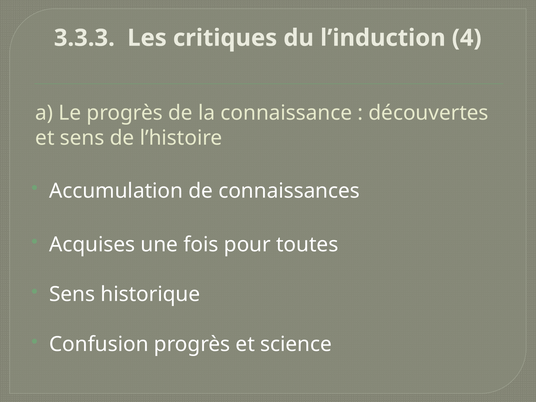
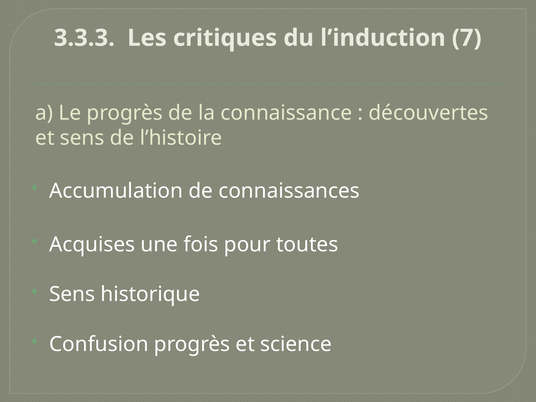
4: 4 -> 7 (467, 38)
